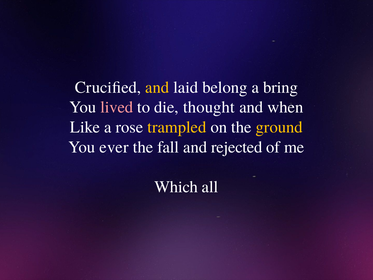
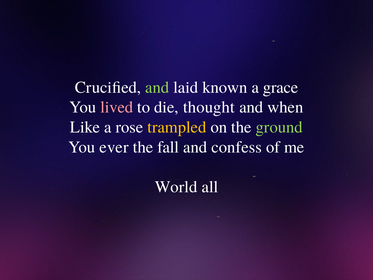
and colour: yellow -> light green (157, 87)
belong: belong -> known (225, 87)
bring: bring -> grace (281, 87)
ground colour: yellow -> light green (279, 127)
rejected: rejected -> confess (237, 147)
Which: Which -> World (176, 187)
